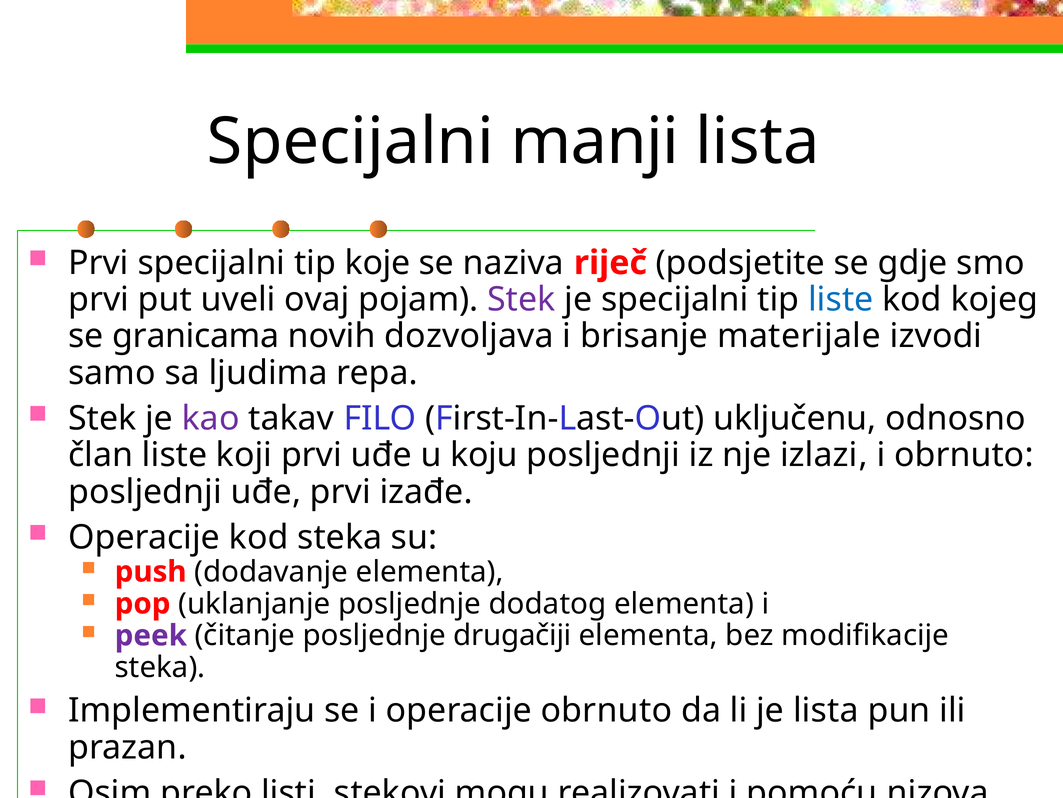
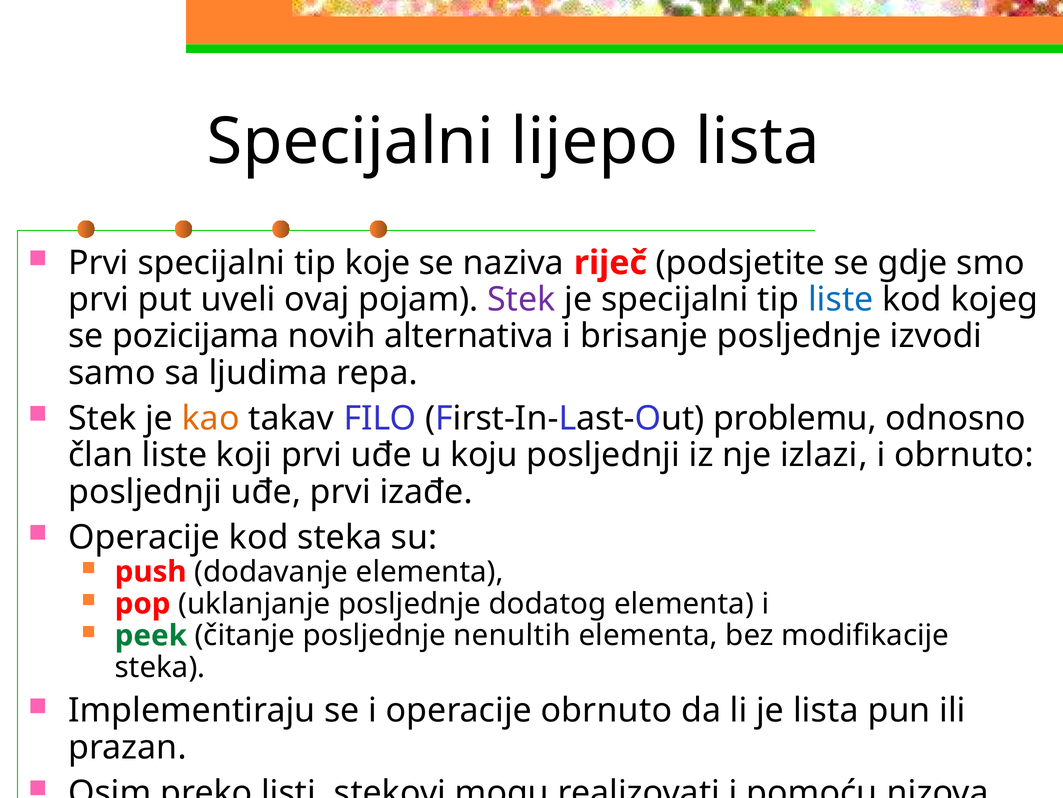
manji: manji -> lijepo (594, 142)
granicama: granicama -> pozicijama (196, 336)
dozvoljava: dozvoljava -> alternativa (469, 336)
brisanje materijale: materijale -> posljednje (799, 336)
kao colour: purple -> orange (211, 418)
uključenu: uključenu -> problemu (795, 418)
peek colour: purple -> green (151, 635)
drugačiji: drugačiji -> nenultih (512, 635)
